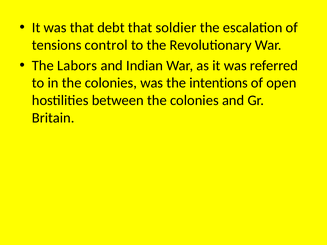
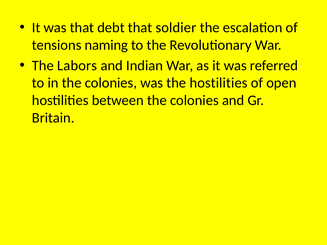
control: control -> naming (106, 45)
the intentions: intentions -> hostilities (219, 83)
